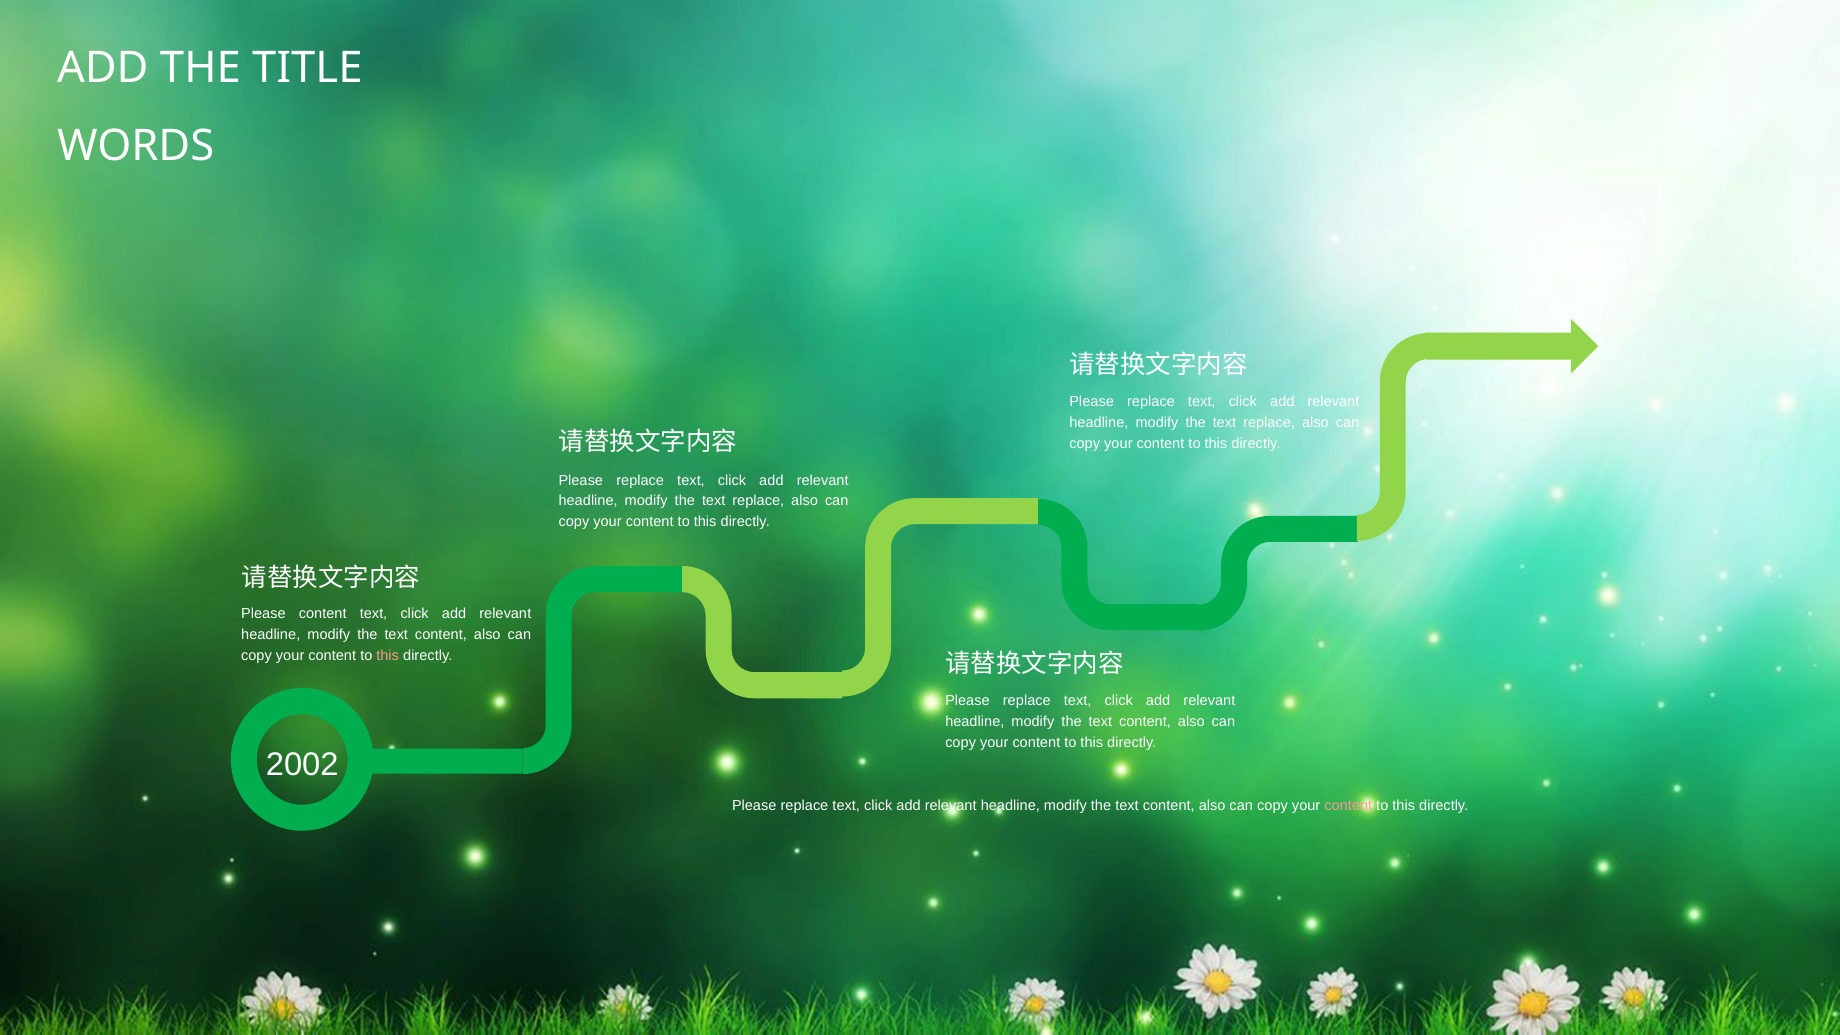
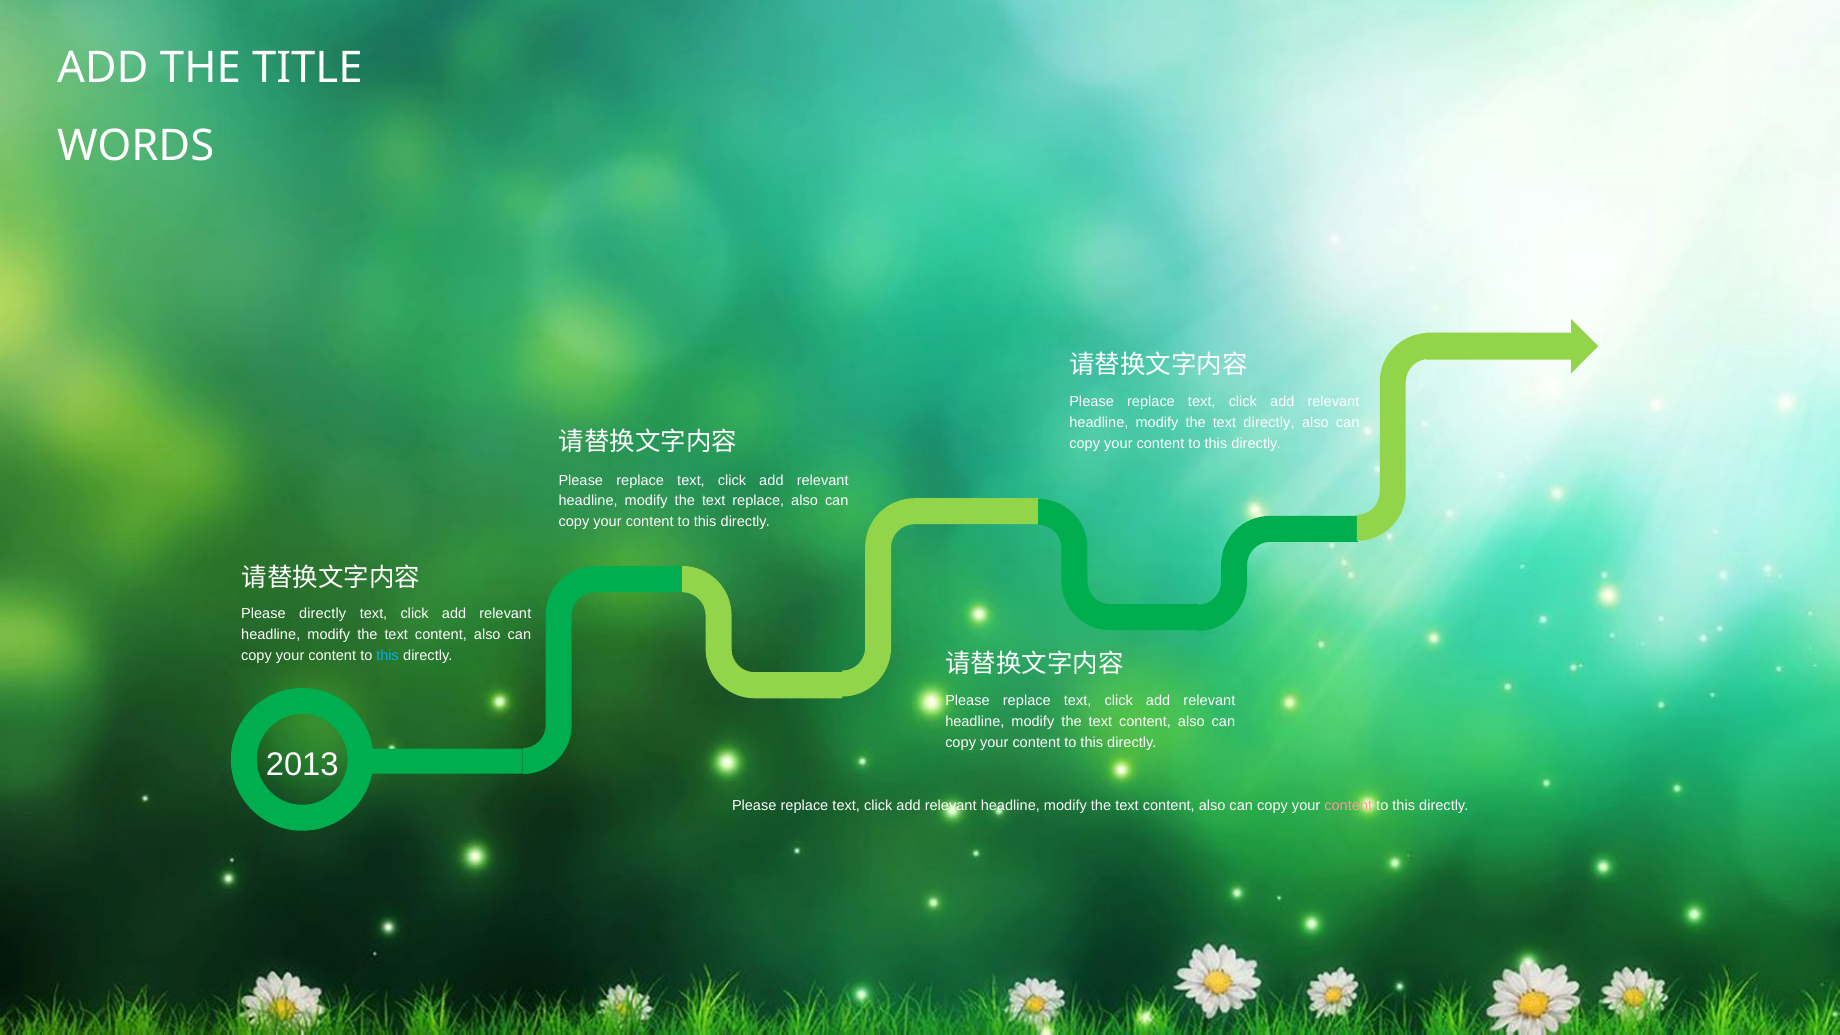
replace: replace -> directly (1269, 423)
Please content: content -> directly (323, 614)
this colour: pink -> light blue (388, 655)
2002: 2002 -> 2013 (302, 764)
